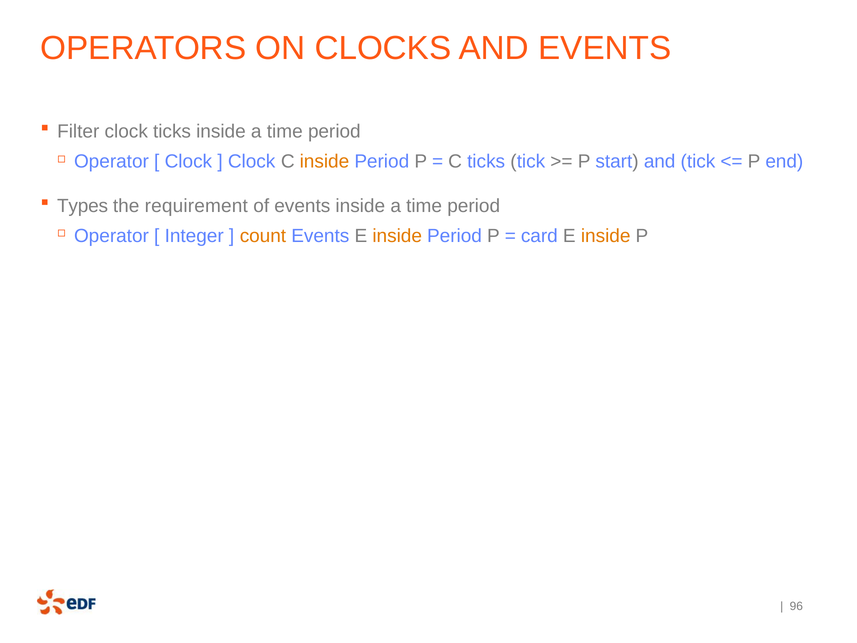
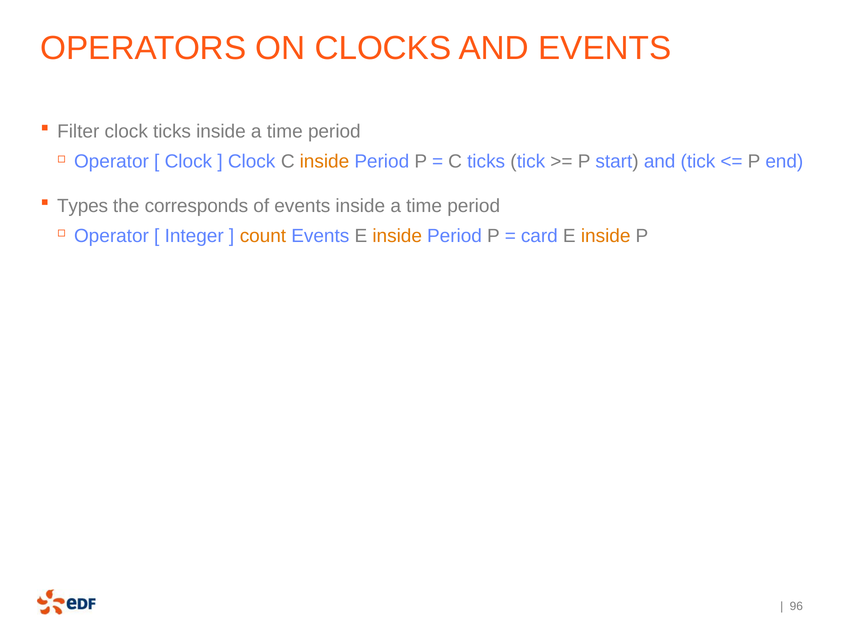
requirement: requirement -> corresponds (196, 206)
